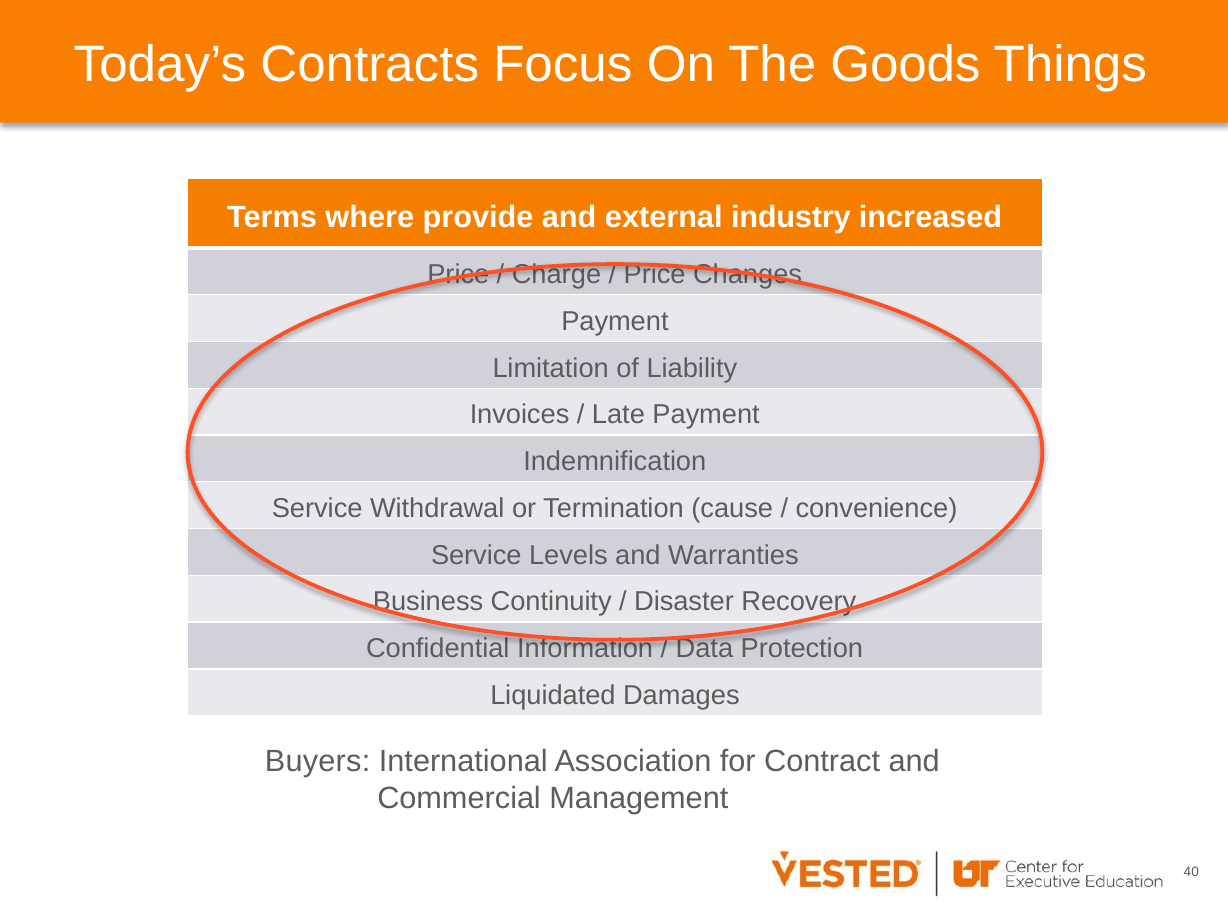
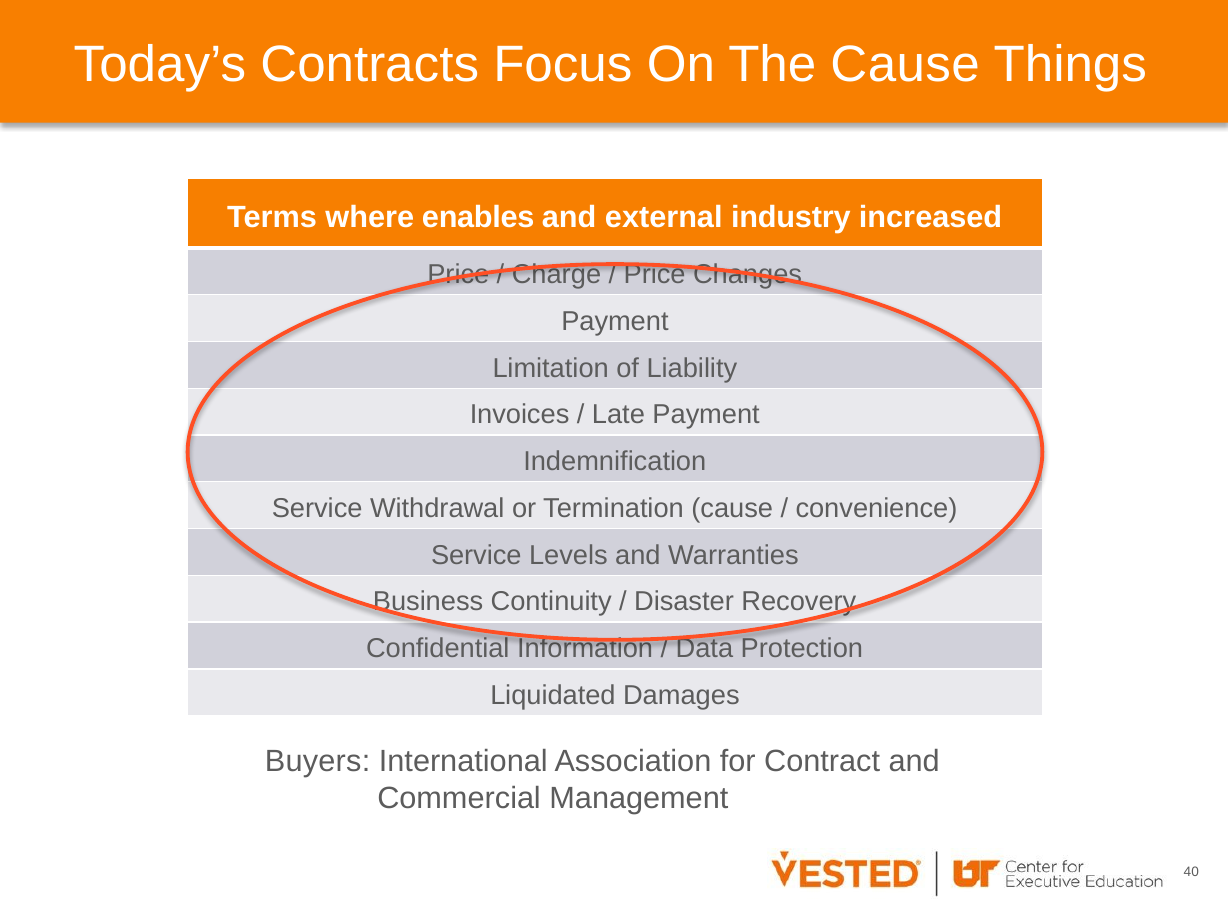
The Goods: Goods -> Cause (905, 64)
provide: provide -> enables (478, 217)
